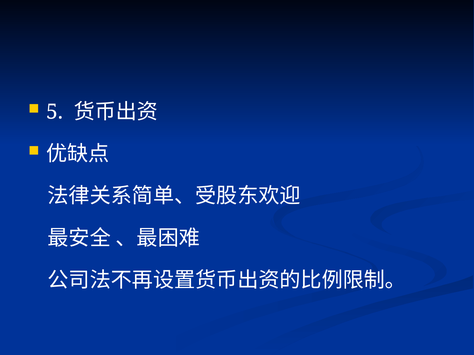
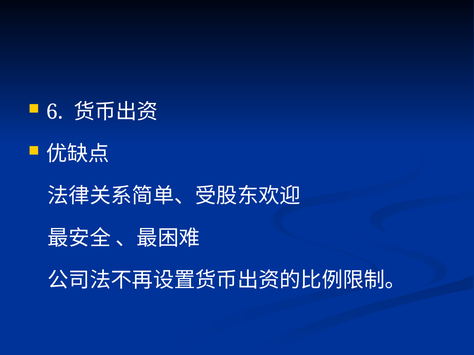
5: 5 -> 6 (55, 112)
